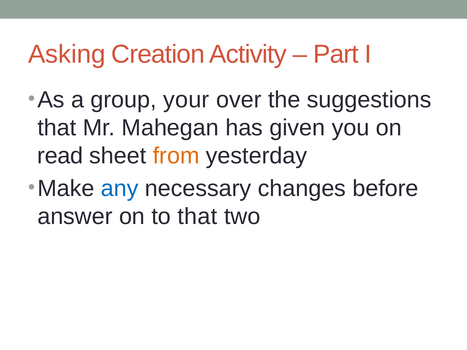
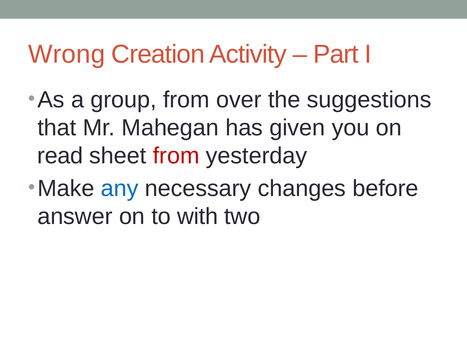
Asking: Asking -> Wrong (67, 54)
group your: your -> from (186, 100)
from colour: orange -> red (176, 156)
to that: that -> with (198, 216)
